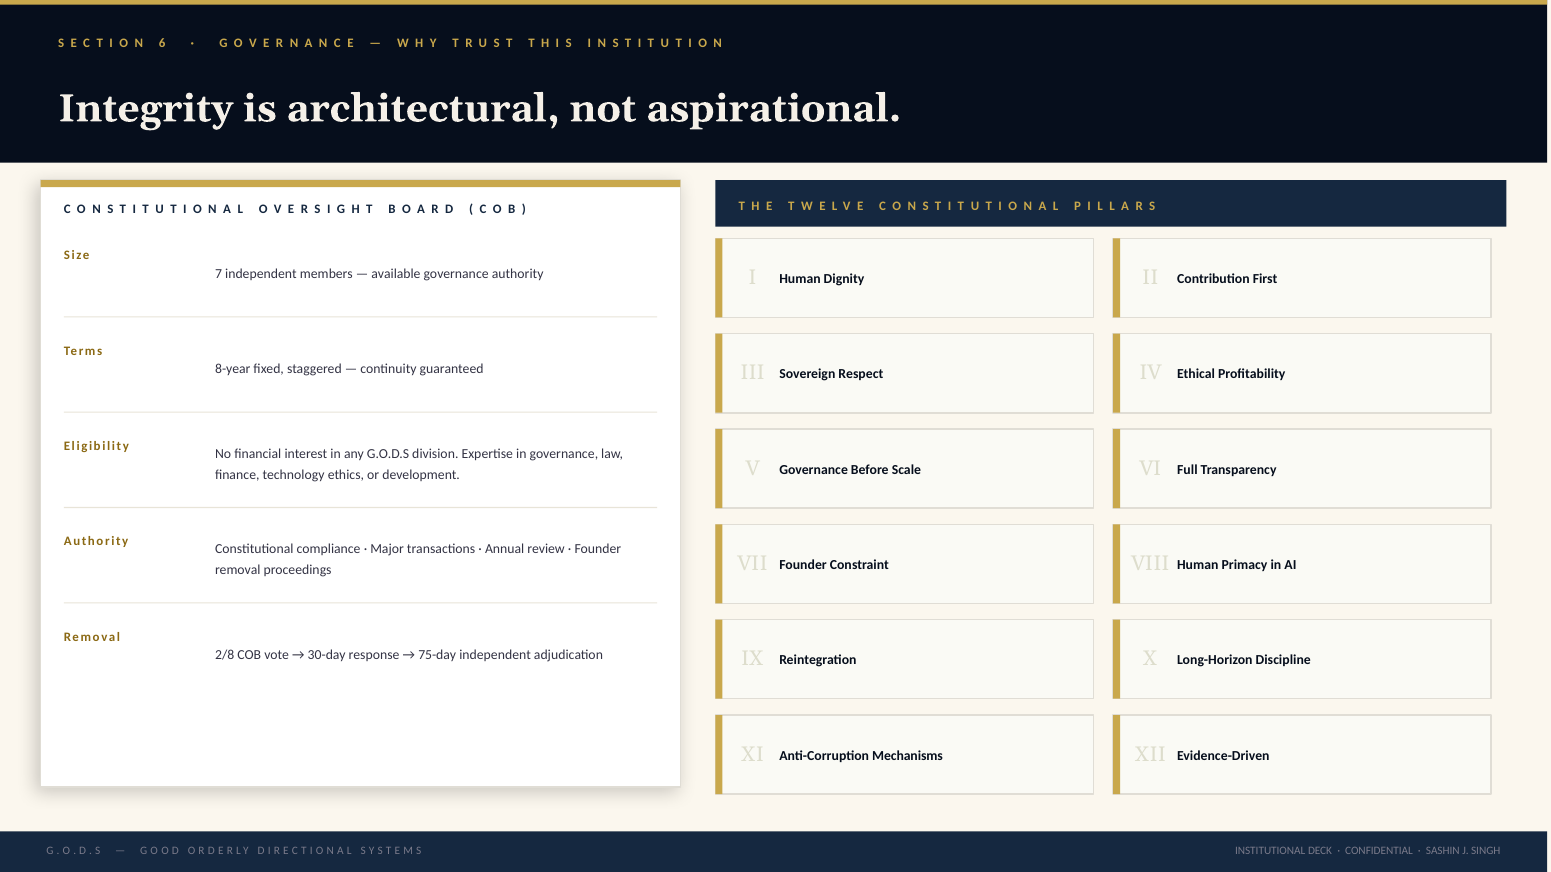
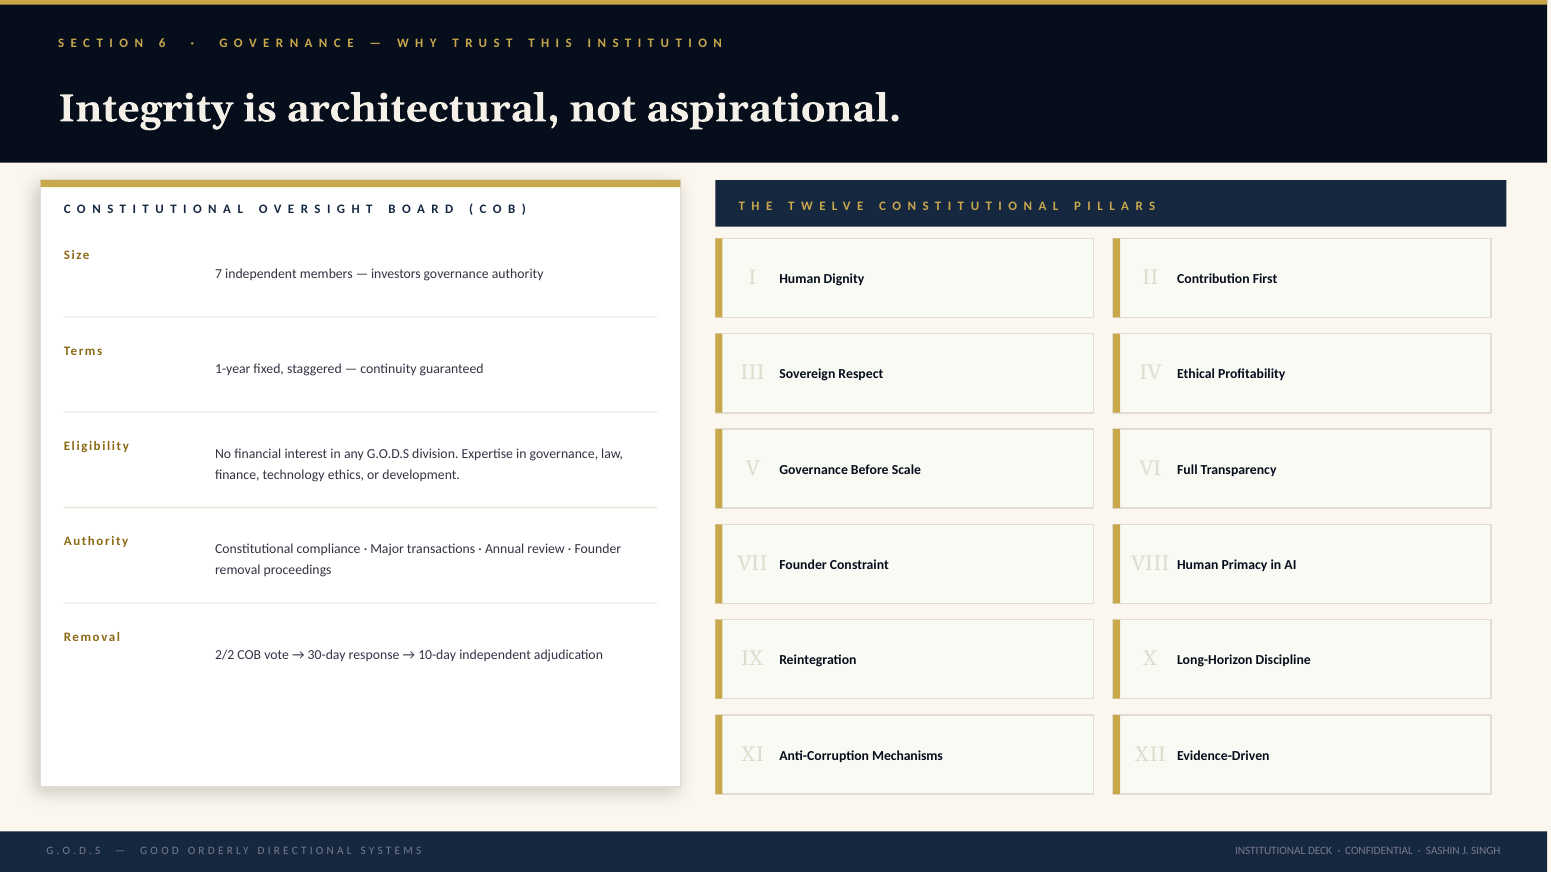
available: available -> investors (396, 274)
8-year: 8-year -> 1-year (233, 369)
2/8: 2/8 -> 2/2 (225, 655)
75-day: 75-day -> 10-day (437, 655)
